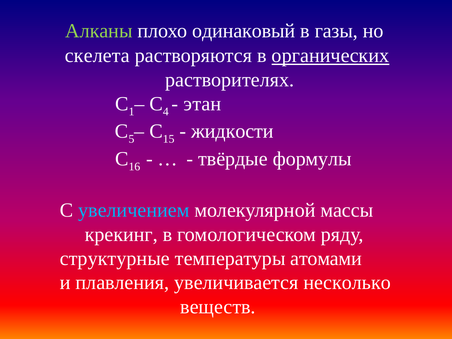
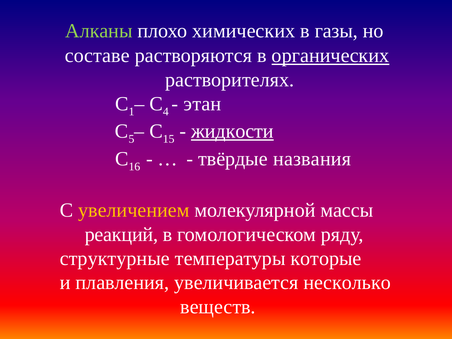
одинаковый: одинаковый -> химических (244, 31)
скелета: скелета -> составе (97, 56)
жидкости underline: none -> present (232, 131)
формулы: формулы -> названия (312, 159)
увеличением colour: light blue -> yellow (134, 210)
крекинг: крекинг -> реакций (121, 234)
атомами: атомами -> которые (326, 259)
